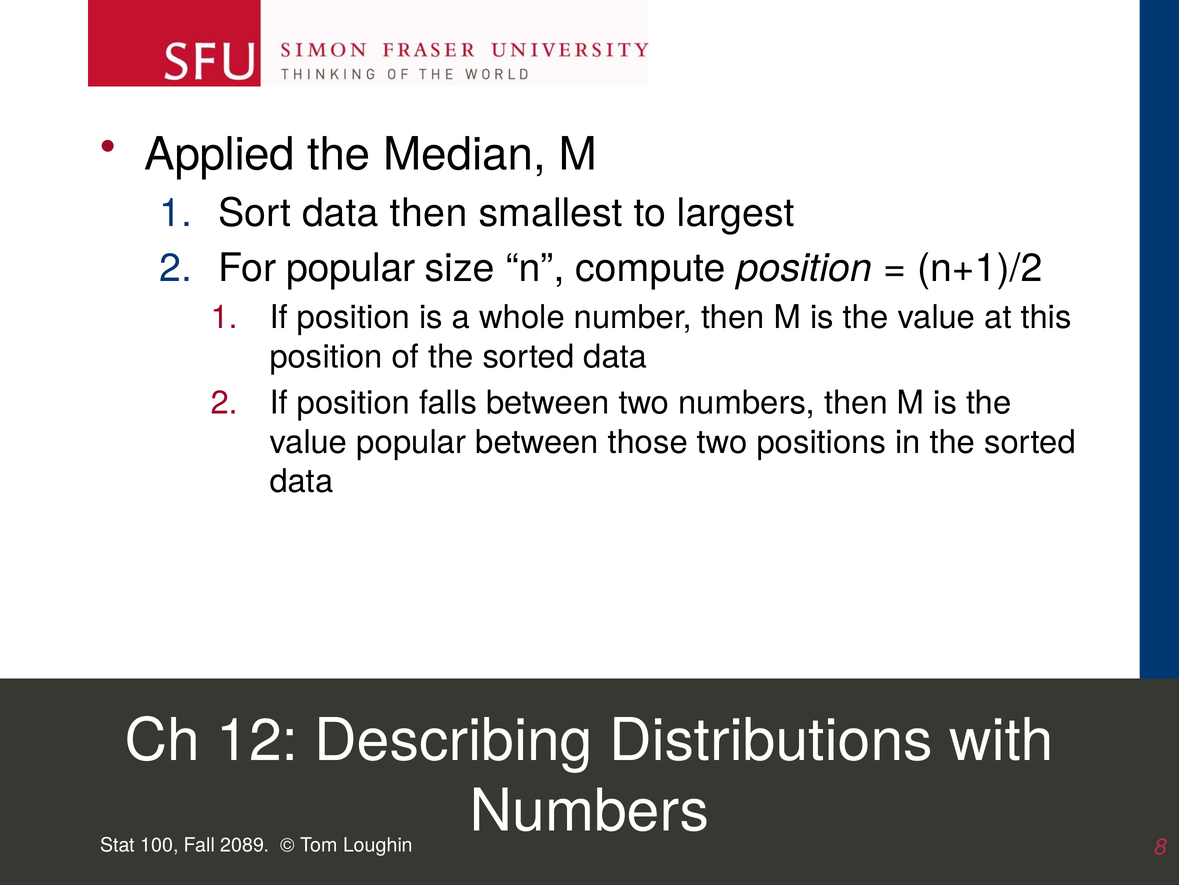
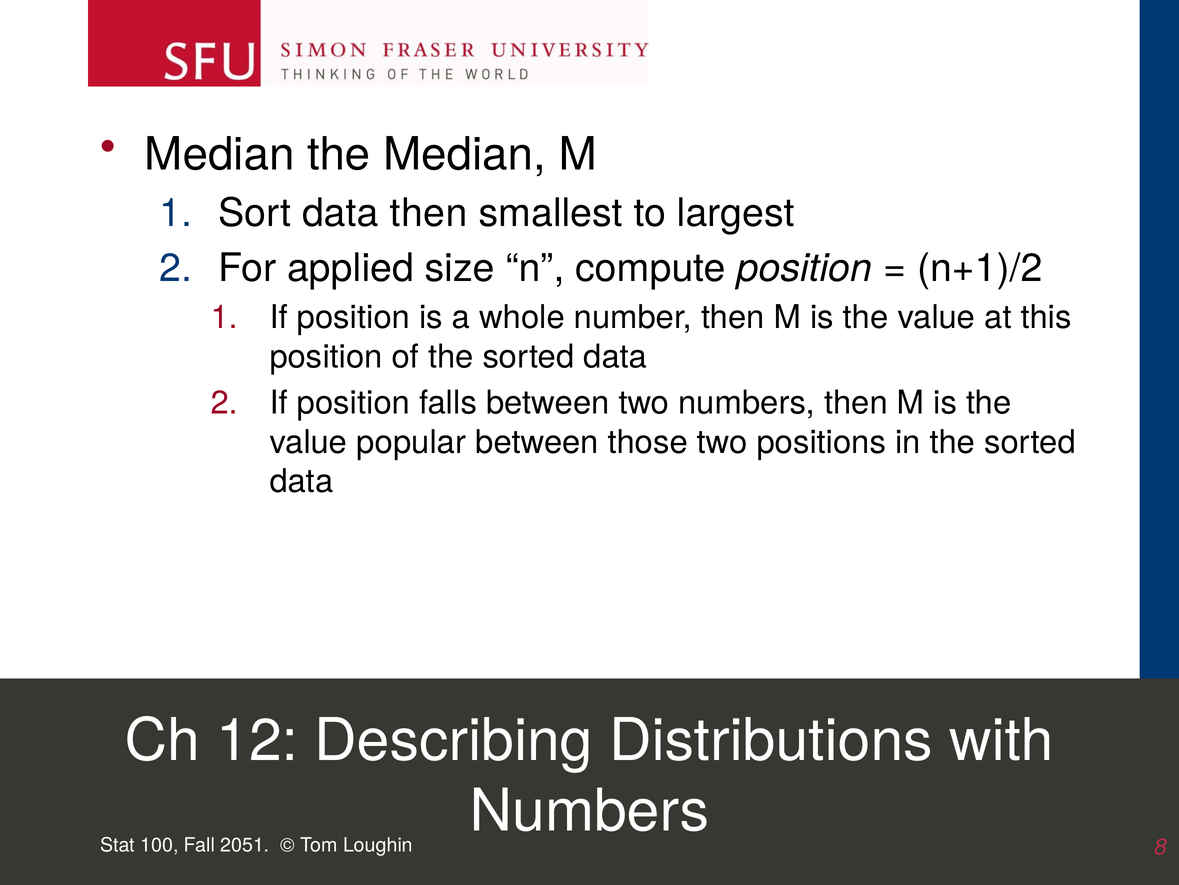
Applied: Applied -> Median (219, 155)
For popular: popular -> applied (351, 268)
2089: 2089 -> 2051 (245, 844)
